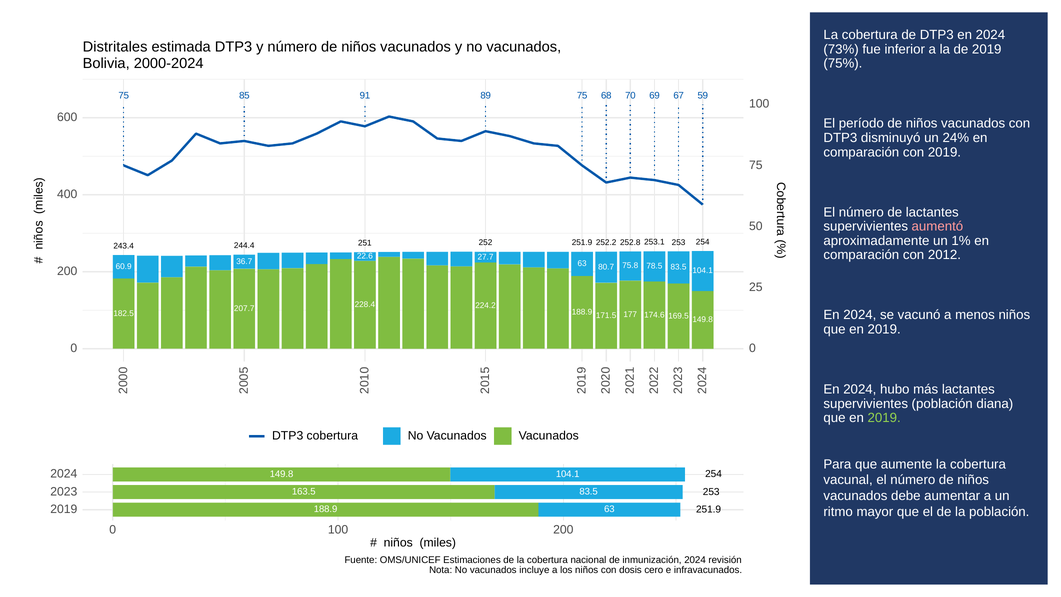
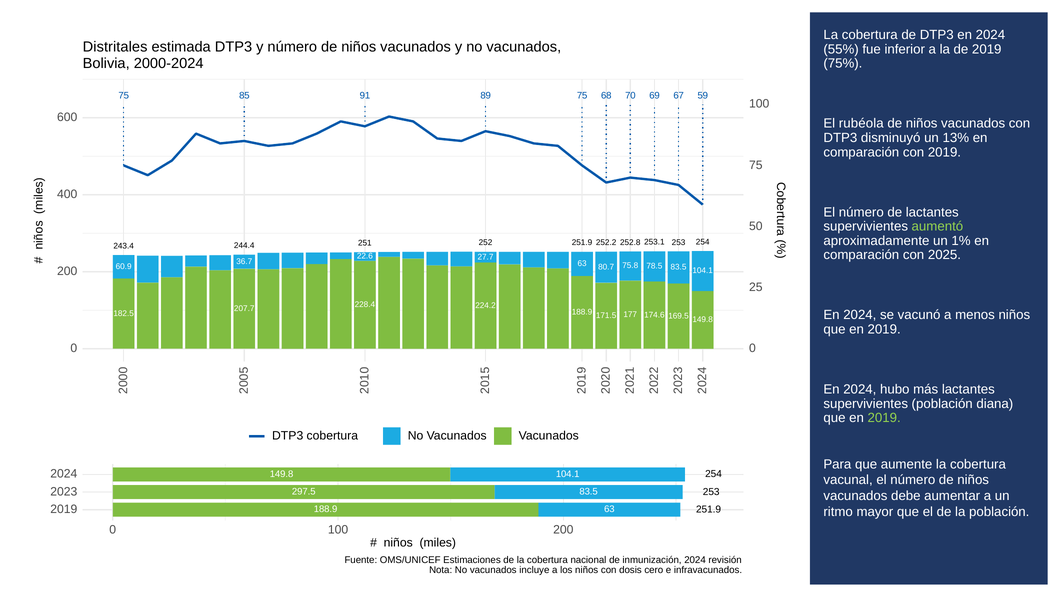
73%: 73% -> 55% (841, 49)
período: período -> rubéola (861, 123)
24%: 24% -> 13% (956, 138)
aumentó colour: pink -> light green (937, 226)
2012: 2012 -> 2025 (944, 255)
163.5: 163.5 -> 297.5 (304, 492)
